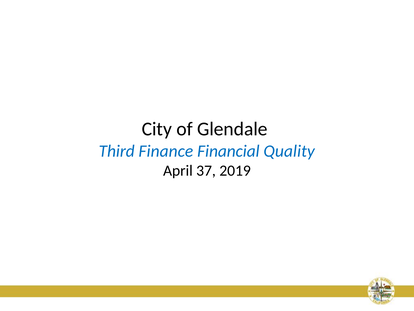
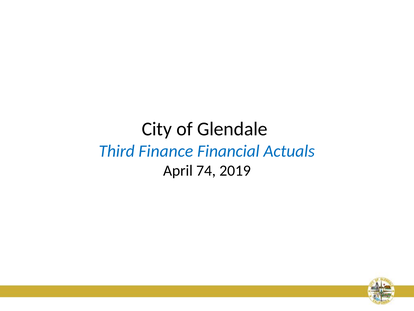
Quality: Quality -> Actuals (289, 151)
37: 37 -> 74 (206, 170)
